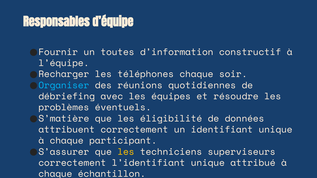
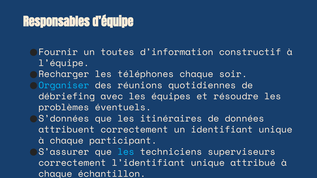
S’matière: S’matière -> S’données (64, 119)
éligibilité: éligibilité -> itinéraires (171, 119)
les colour: yellow -> light blue (126, 152)
